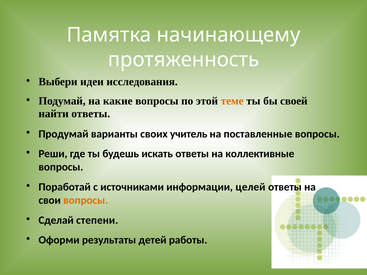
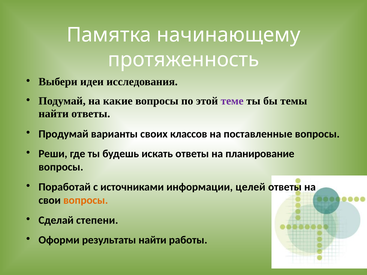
теме colour: orange -> purple (232, 101)
своей: своей -> темы (294, 101)
учитель: учитель -> классов (189, 134)
коллективные: коллективные -> планирование (260, 154)
результаты детей: детей -> найти (153, 240)
